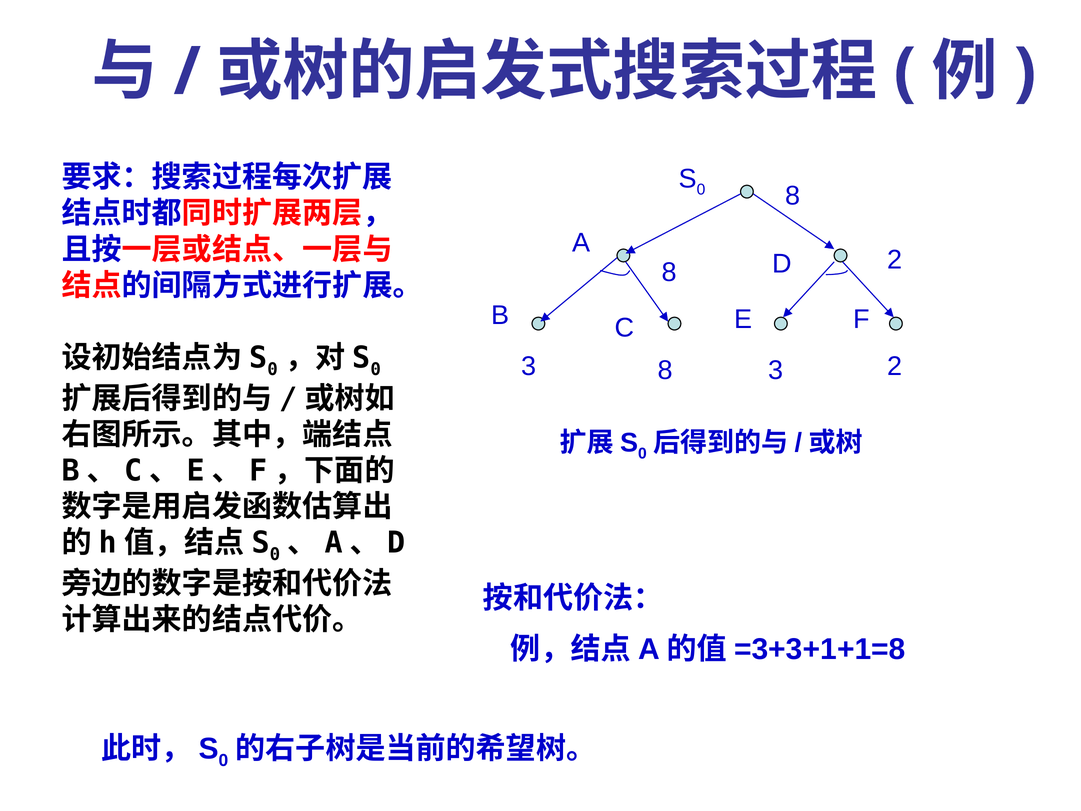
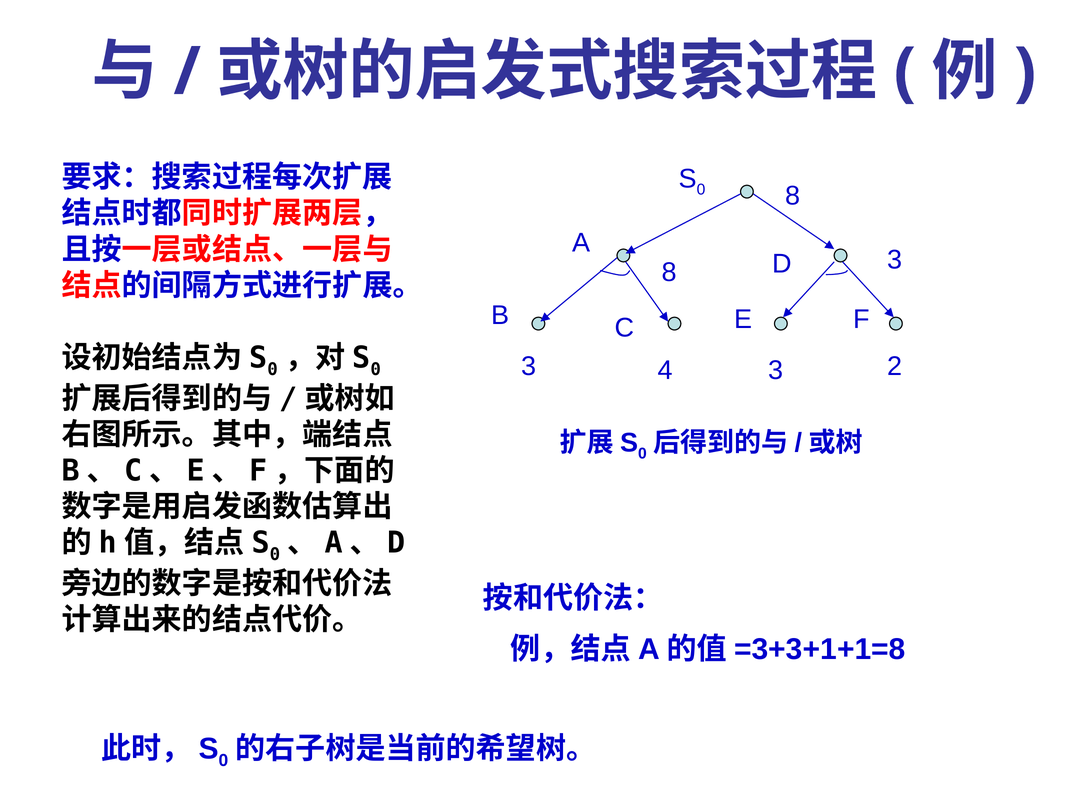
D 2: 2 -> 3 (895, 260)
3 8: 8 -> 4 (665, 370)
